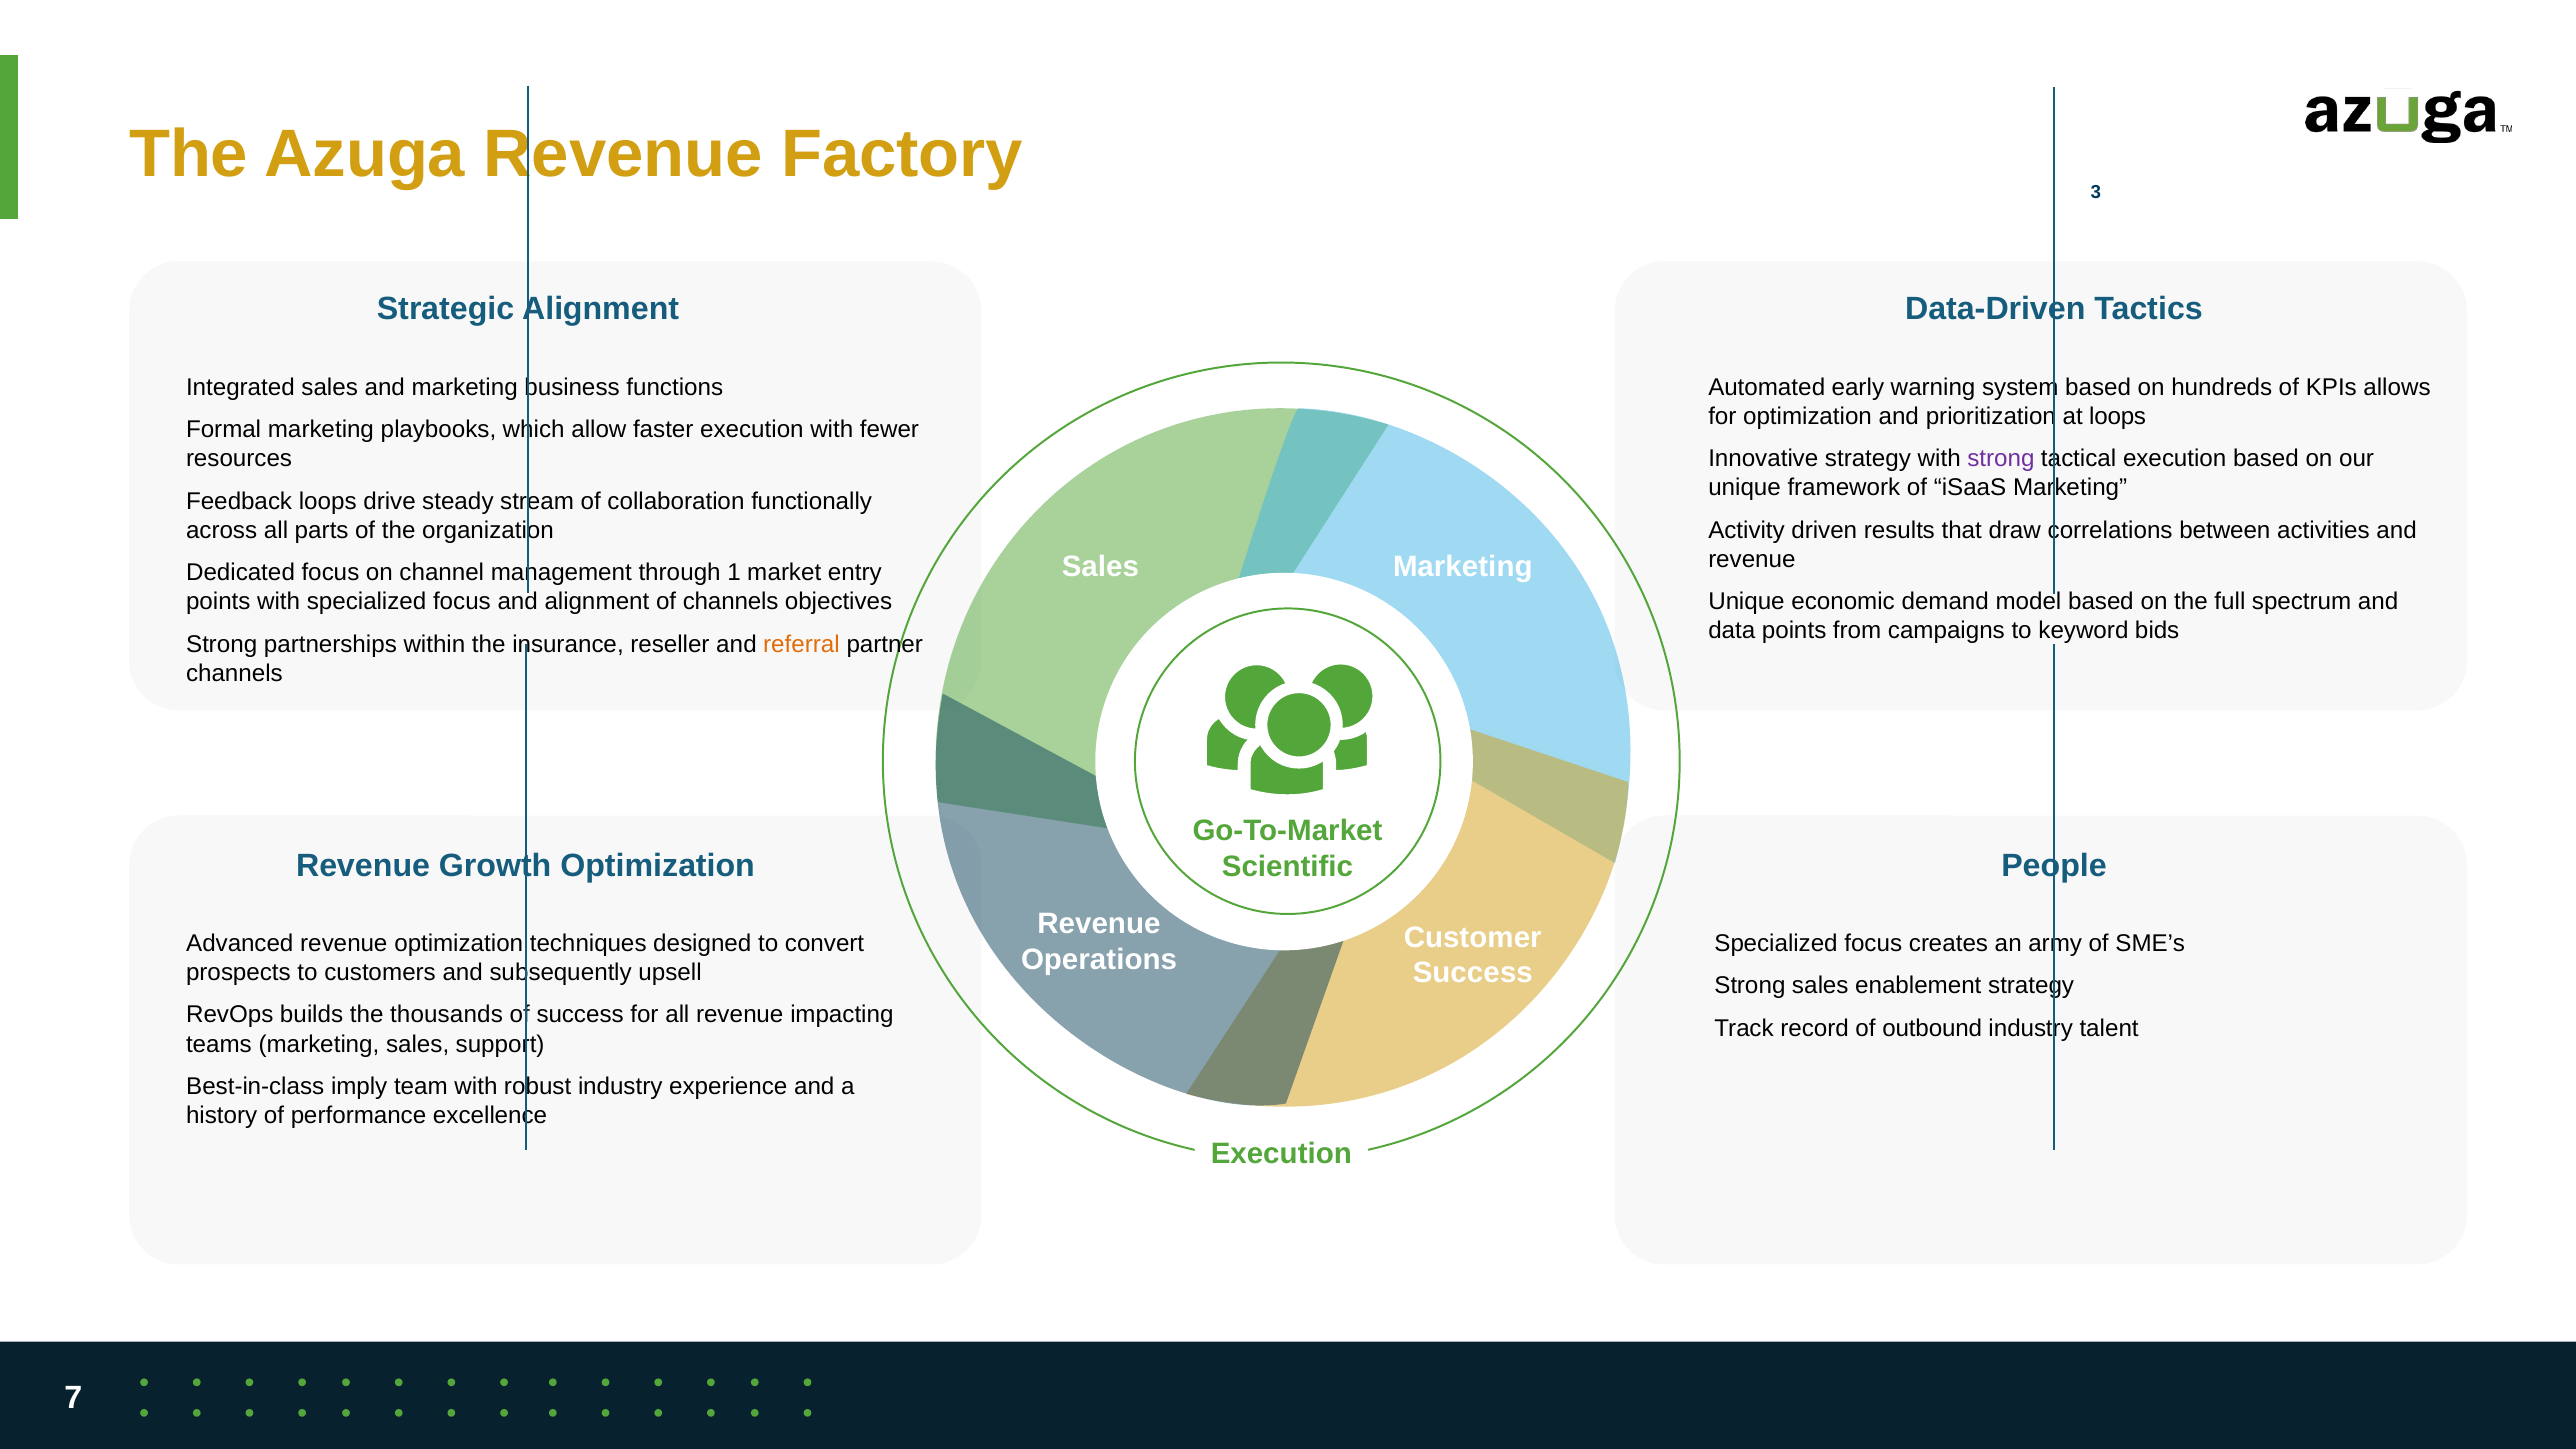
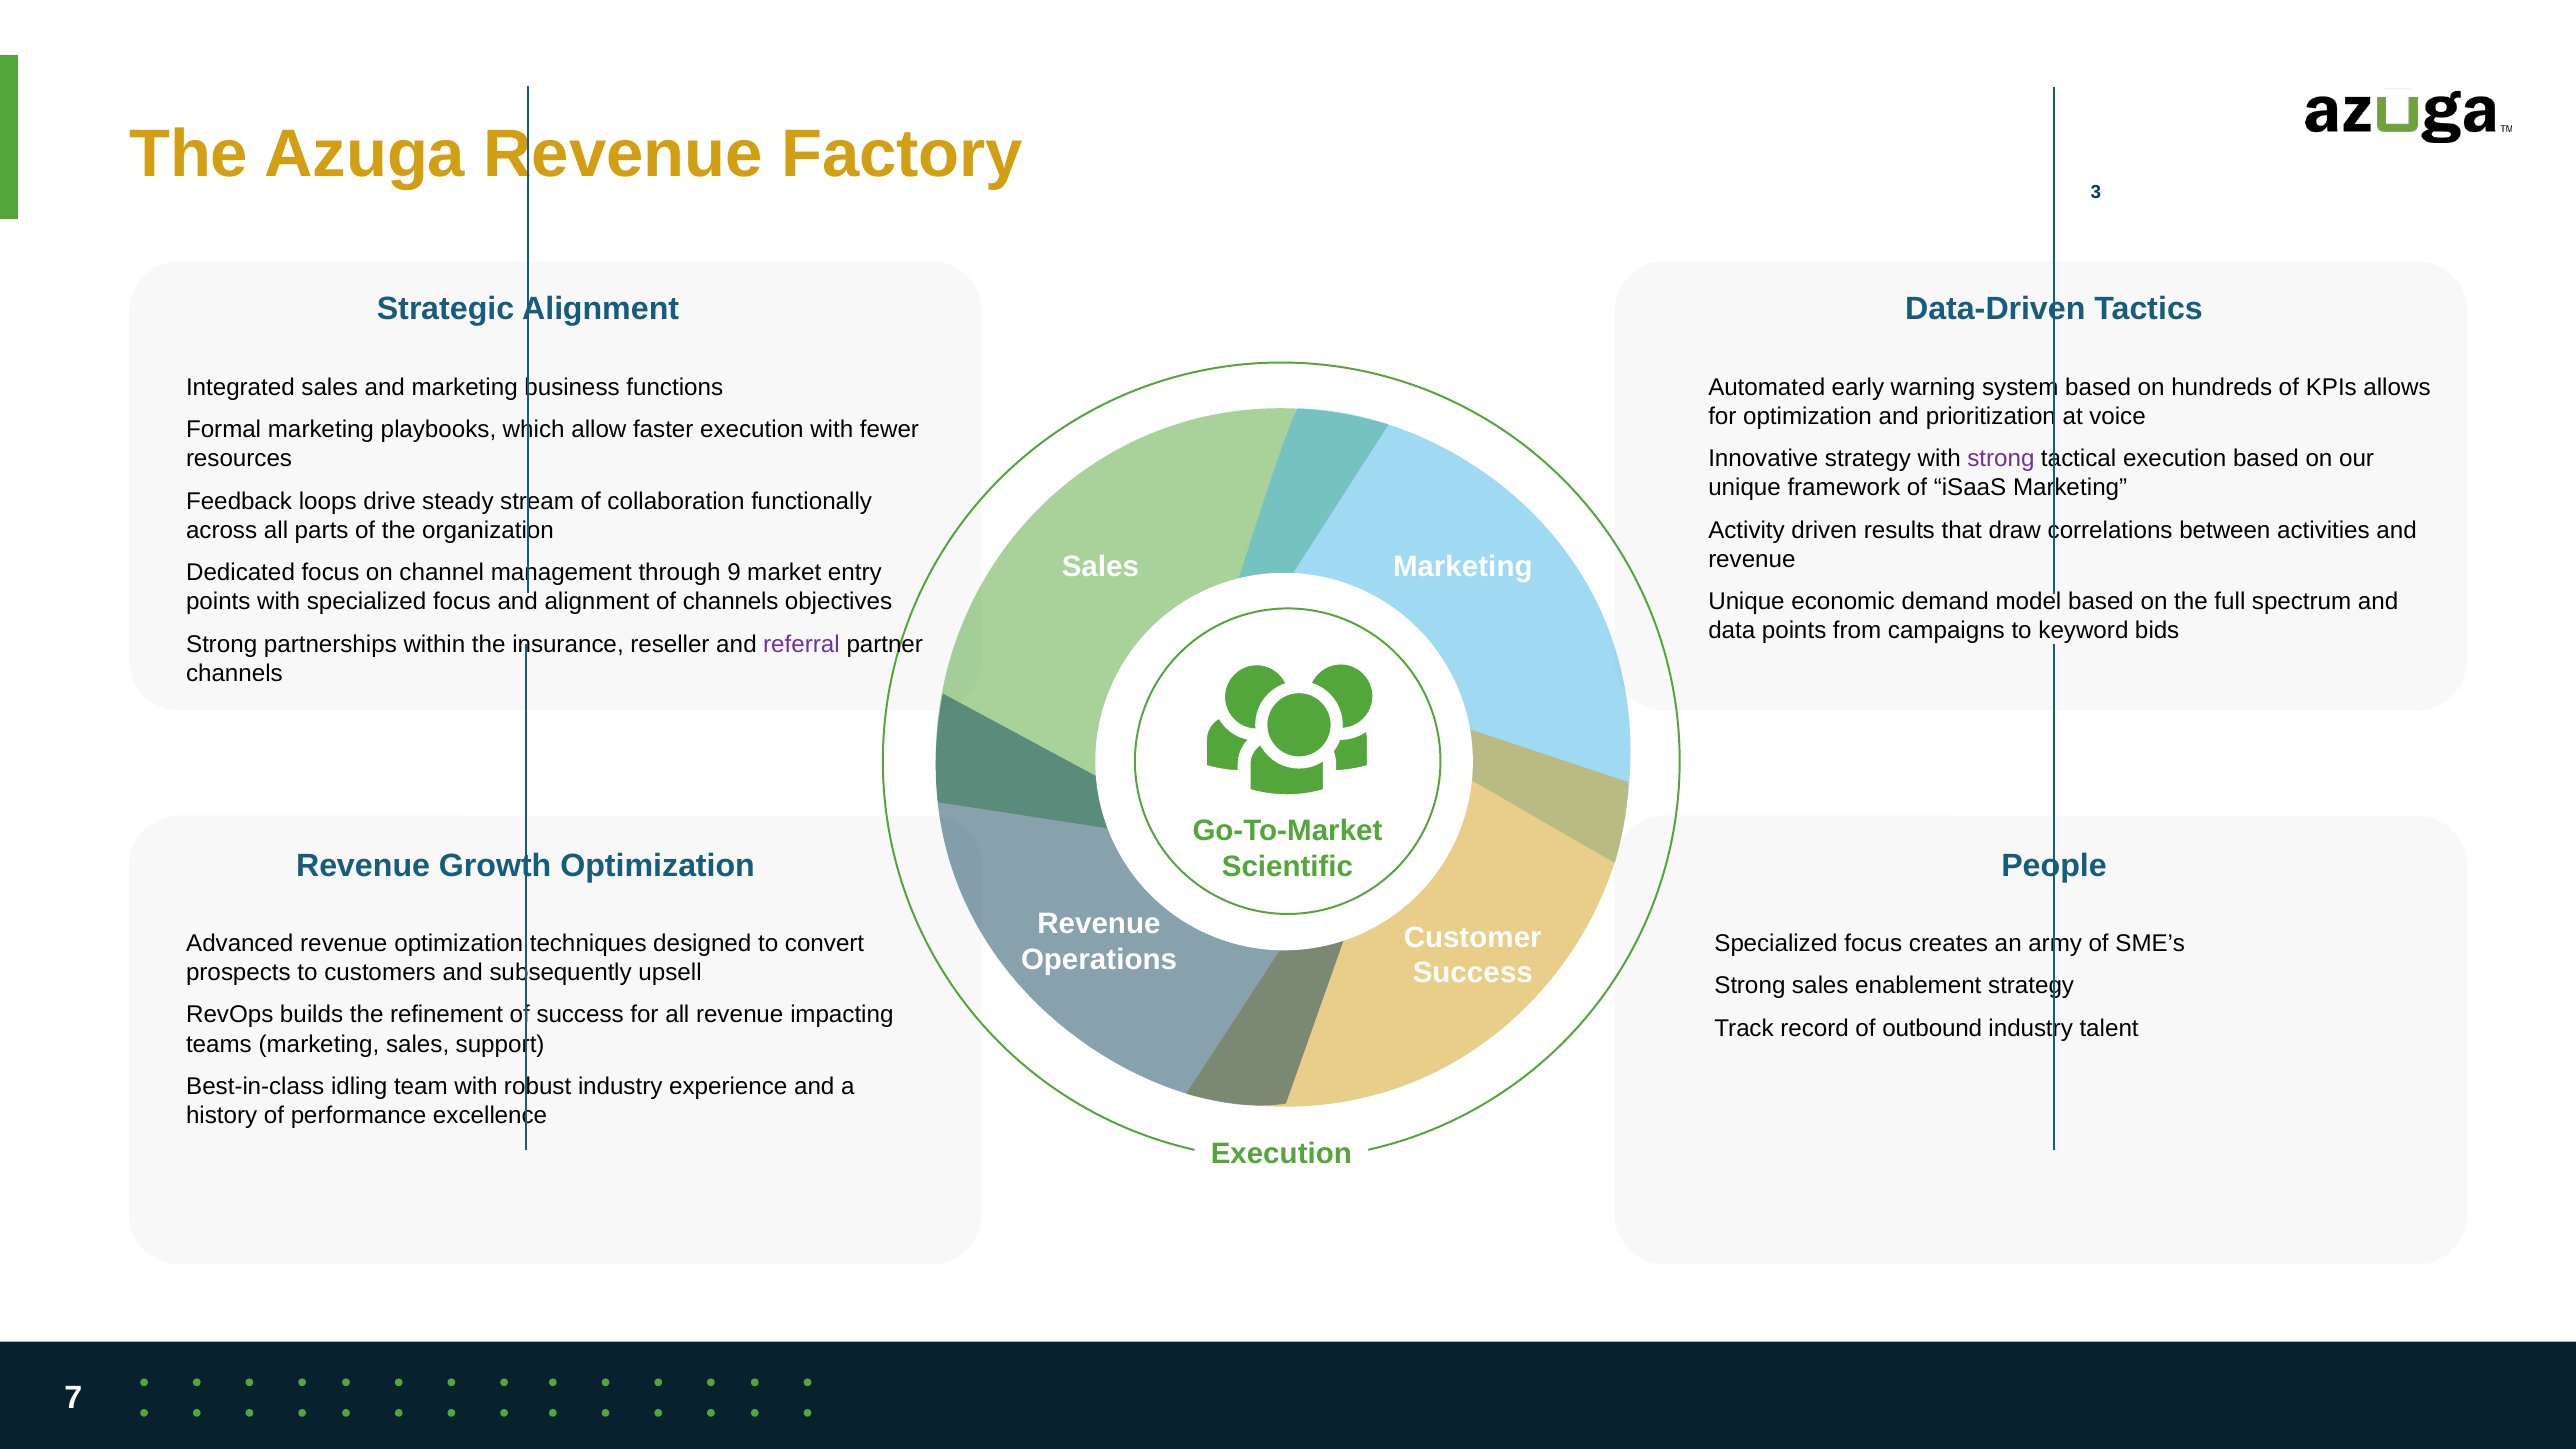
at loops: loops -> voice (2118, 416)
1: 1 -> 9 (734, 573)
referral colour: orange -> purple (801, 644)
thousands: thousands -> refinement (447, 1015)
imply: imply -> idling (359, 1086)
